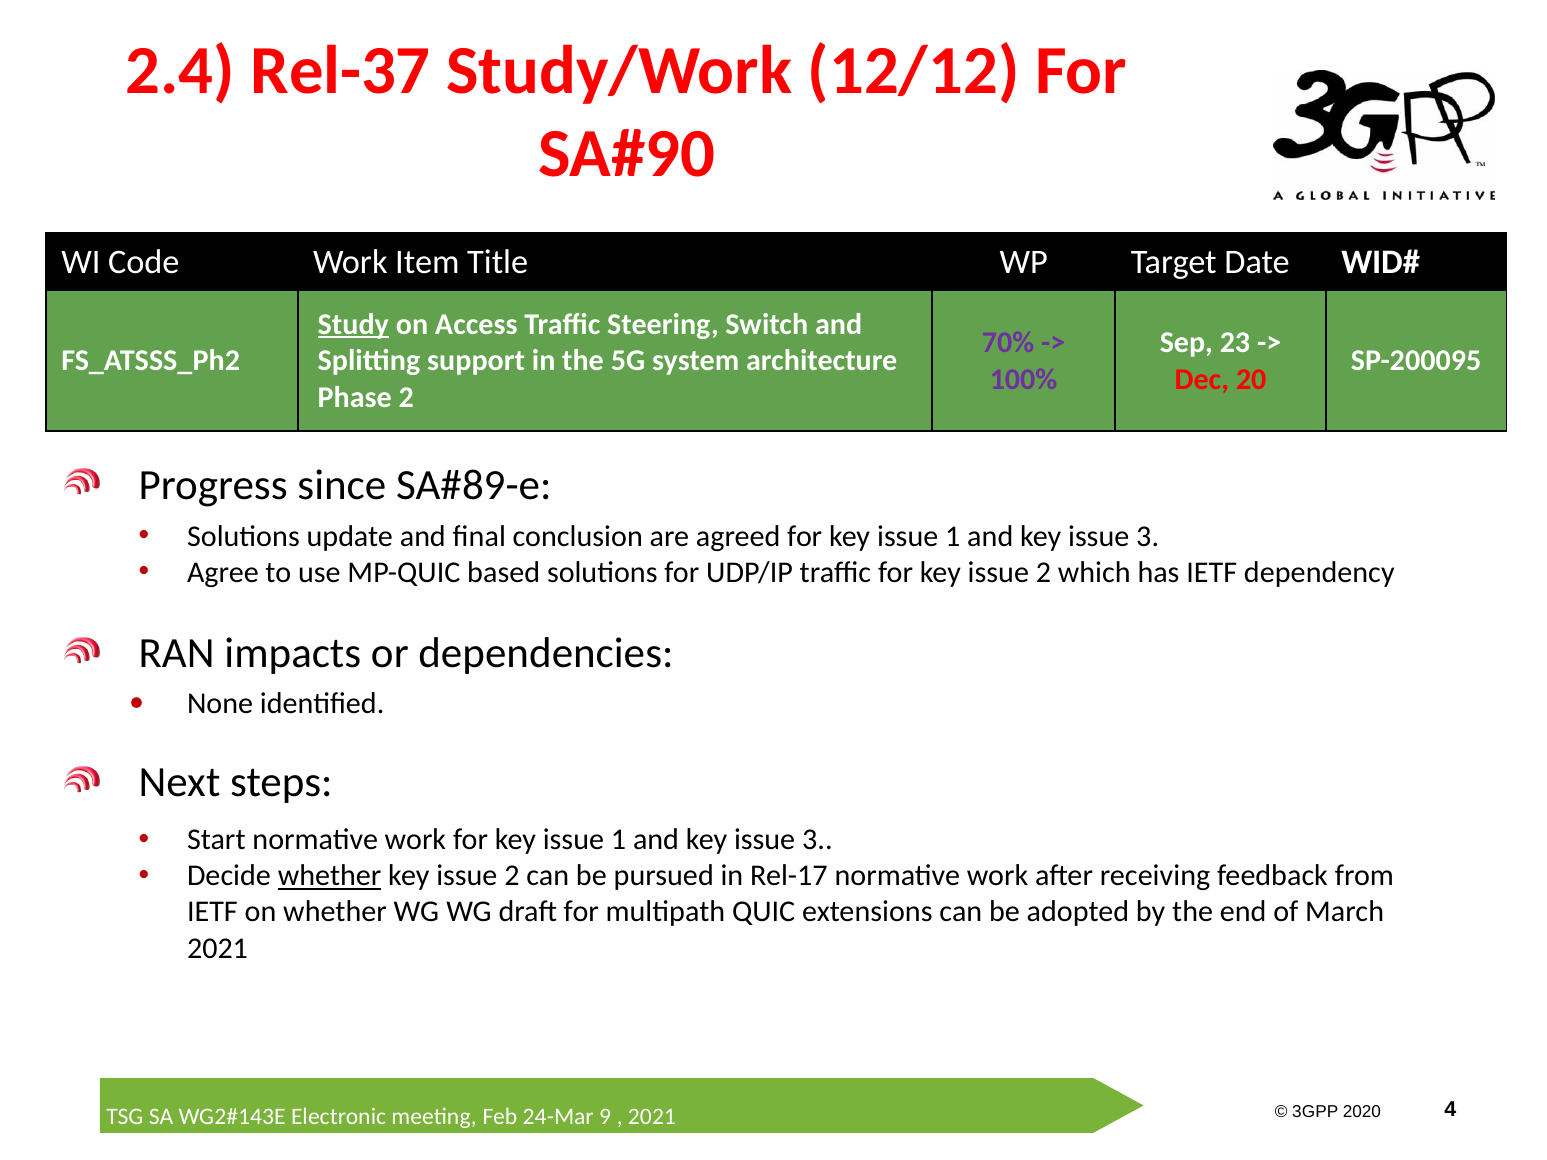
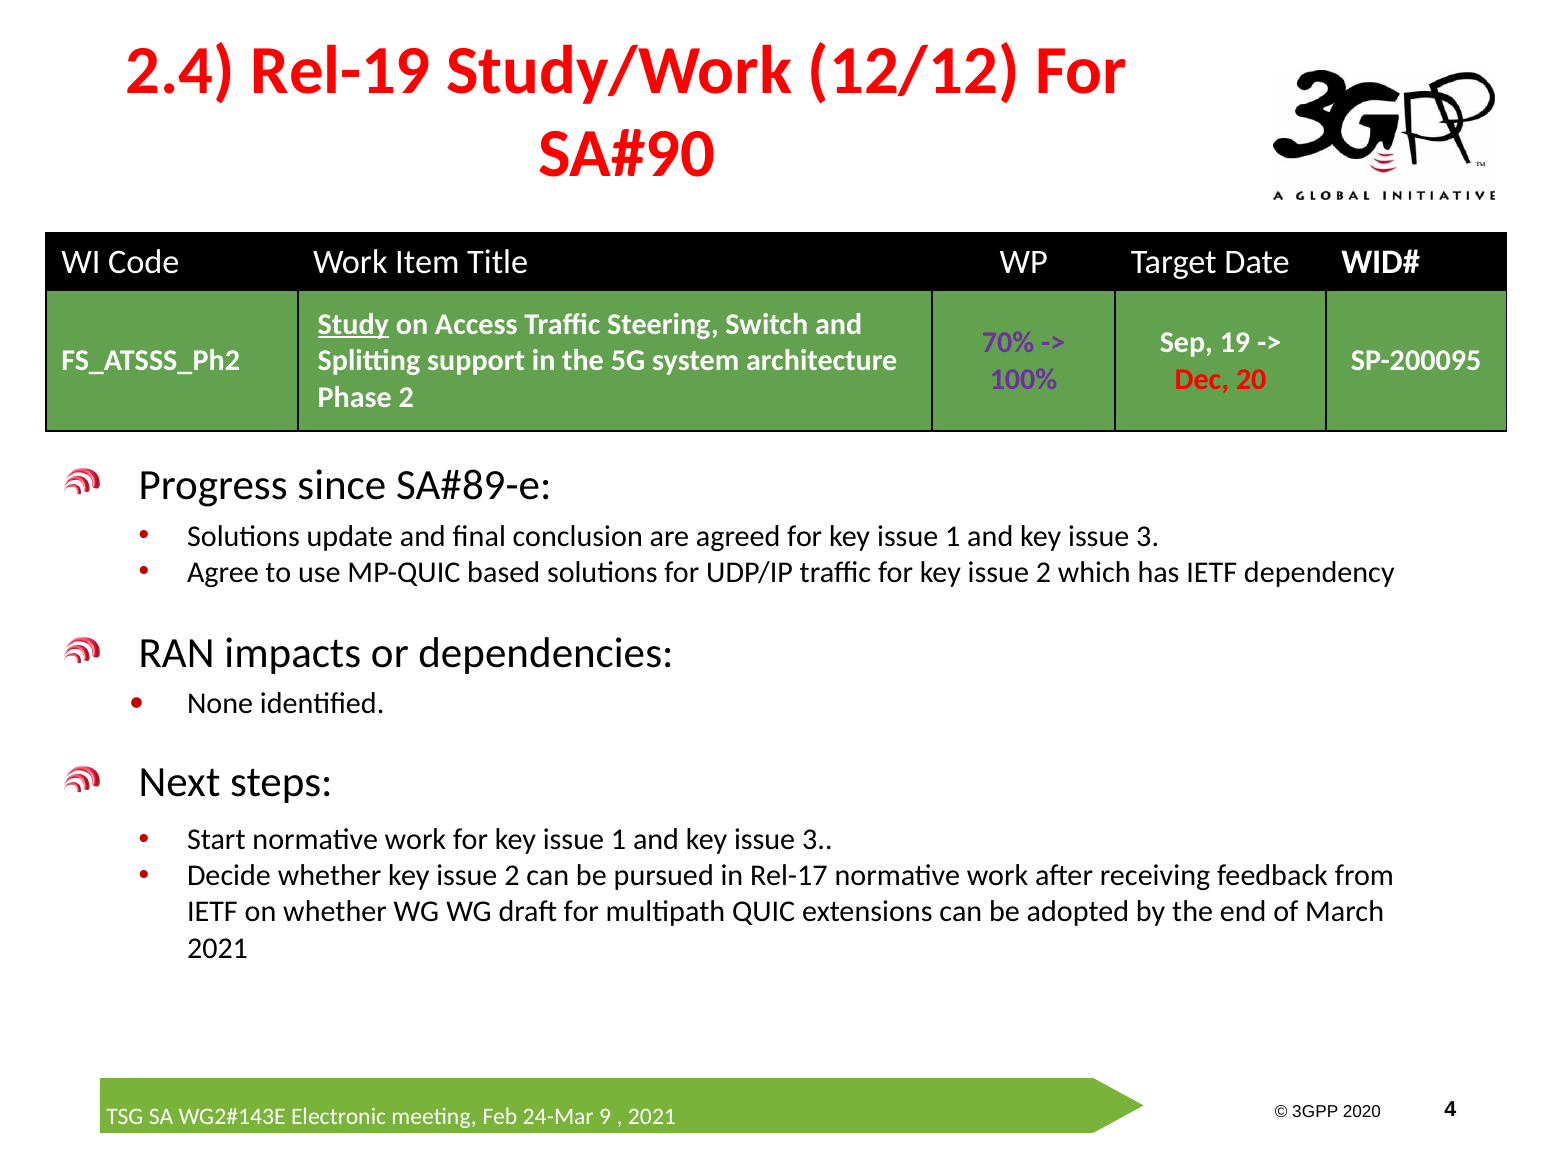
Rel-37: Rel-37 -> Rel-19 (341, 71)
23: 23 -> 19 (1235, 343)
whether underline: present -> none (330, 876)
